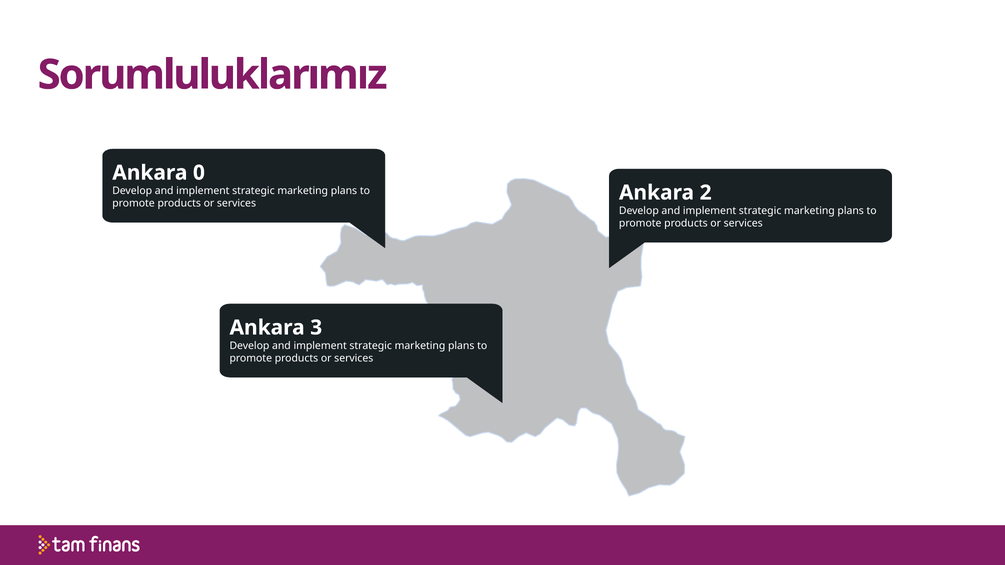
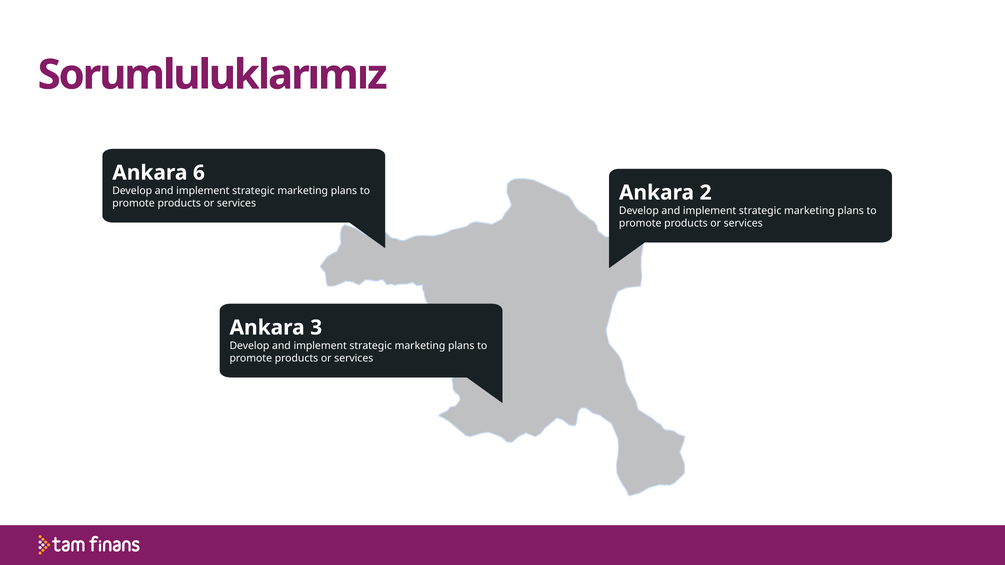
0: 0 -> 6 (199, 173)
